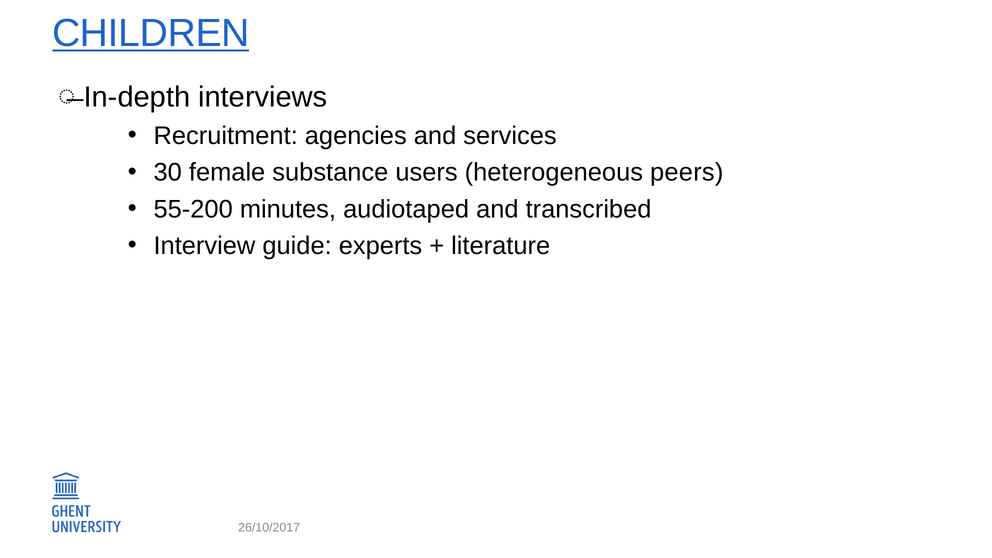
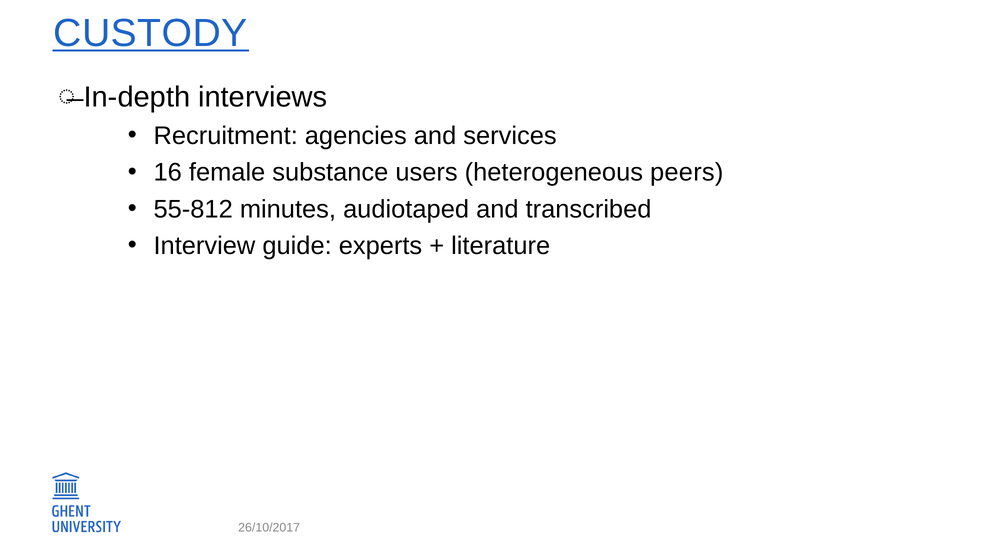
CHILDREN: CHILDREN -> CUSTODY (151, 33)
30: 30 -> 16 (168, 173)
55-200: 55-200 -> 55-812 (193, 209)
